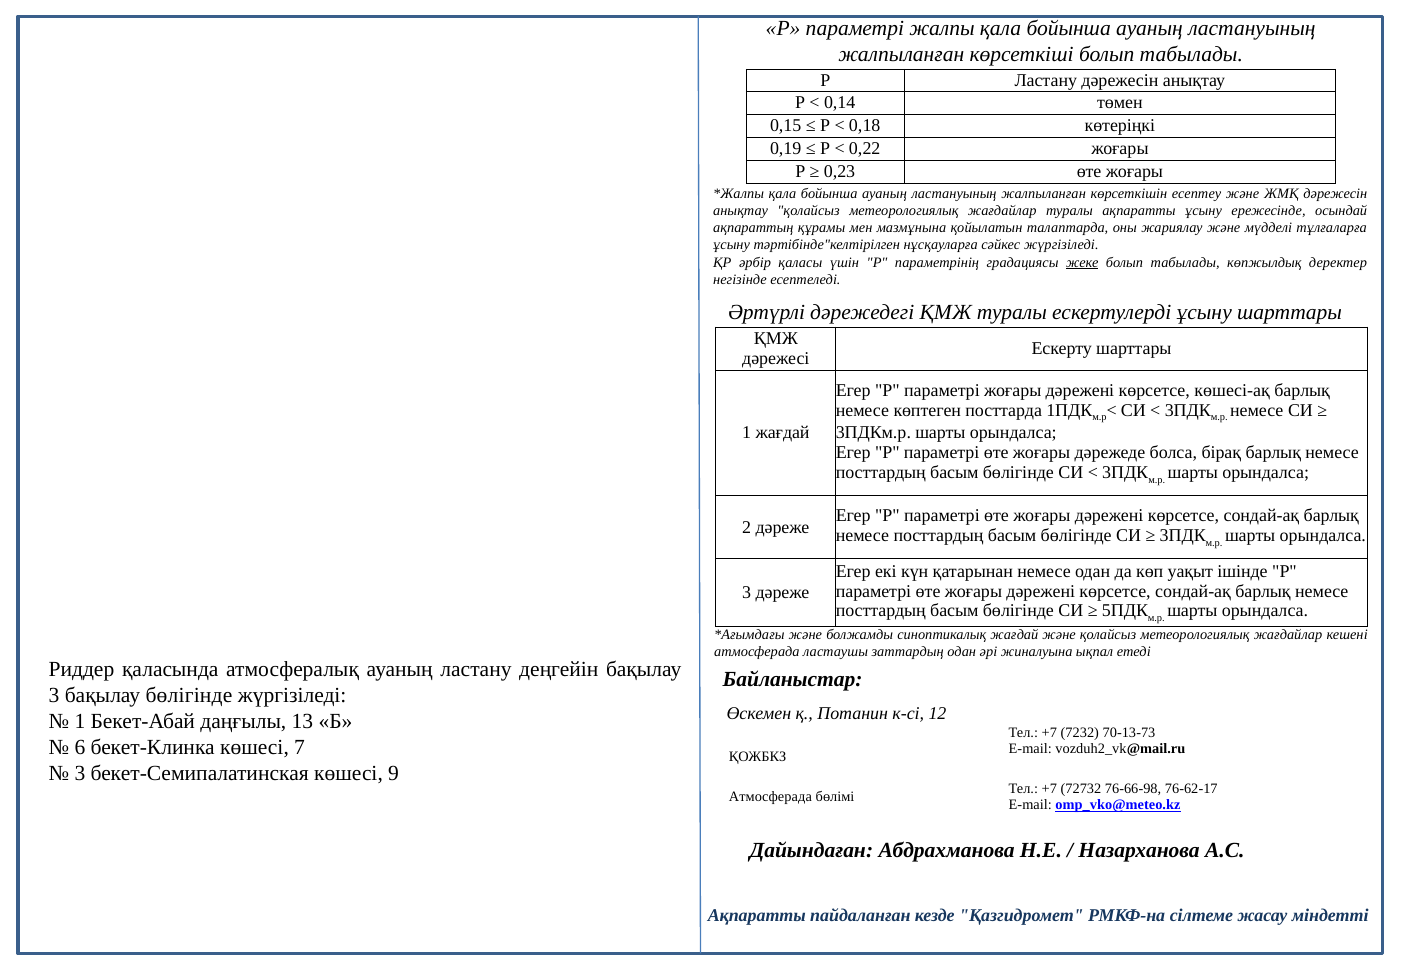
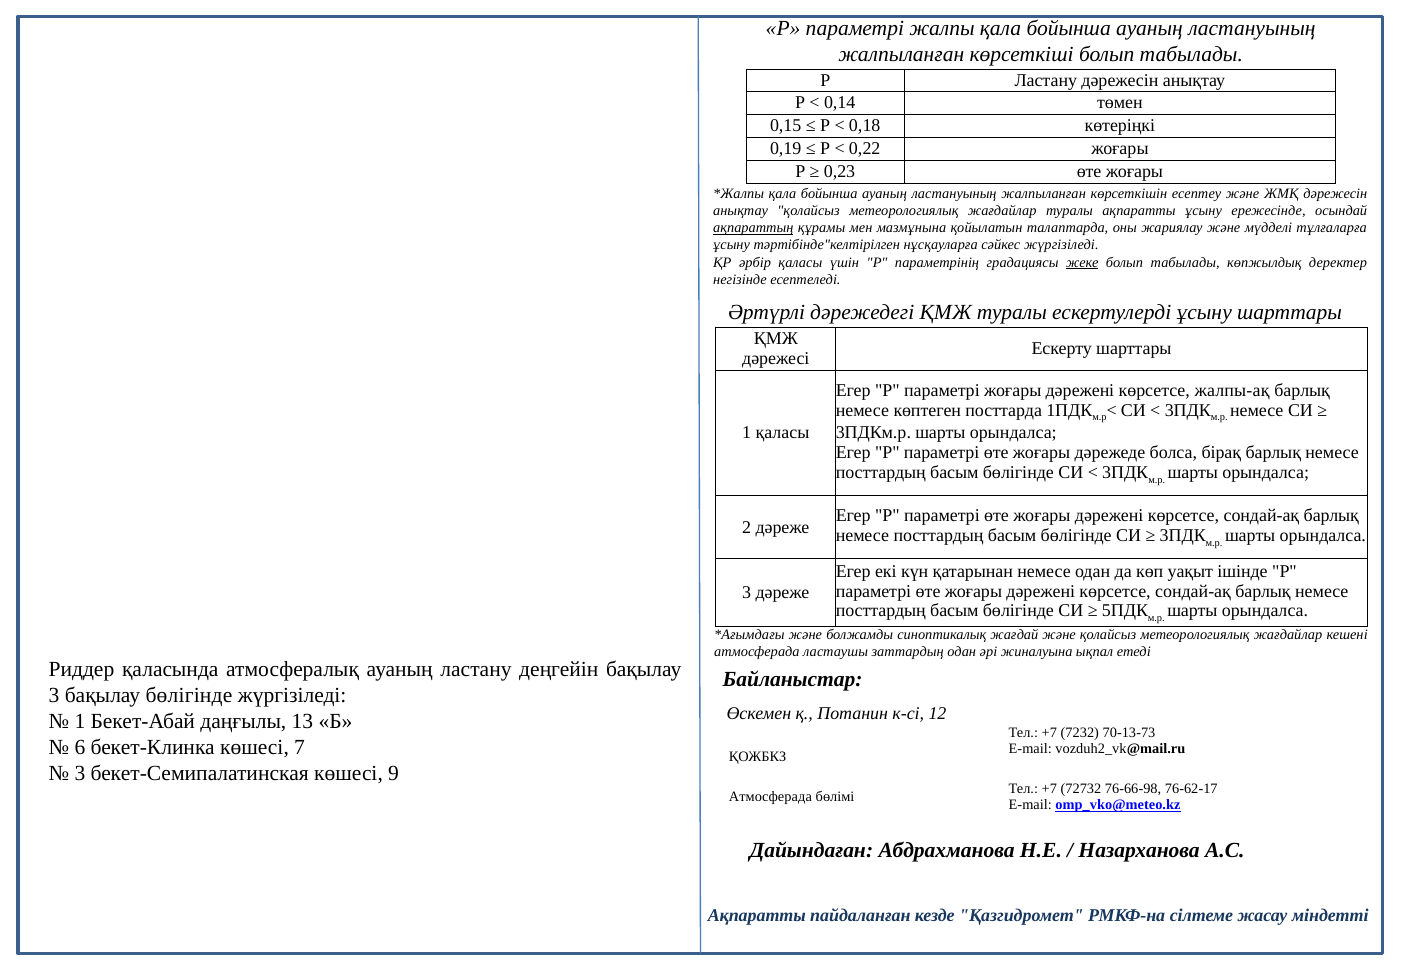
ақпараттың underline: none -> present (753, 228)
көшесі-ақ: көшесі-ақ -> жалпы-ақ (1232, 391)
1 жағдай: жағдай -> қаласы (782, 433)
